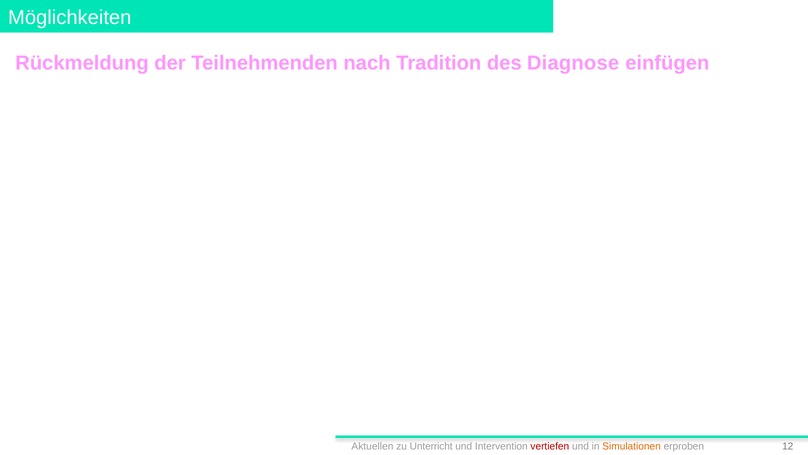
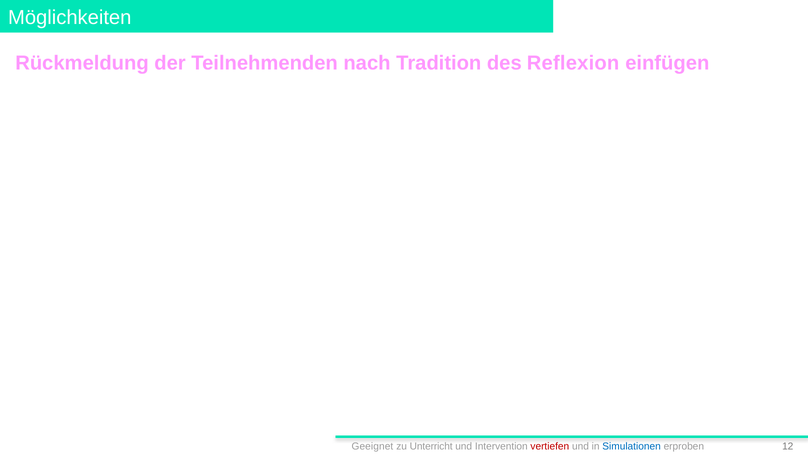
Diagnose: Diagnose -> Reflexion (573, 63)
Aktuellen: Aktuellen -> Geeignet (372, 446)
Simulationen colour: orange -> blue (632, 446)
